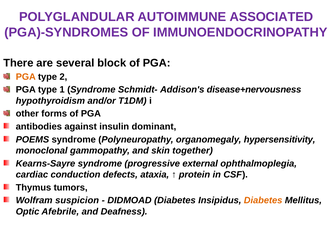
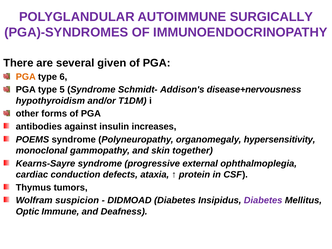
ASSOCIATED: ASSOCIATED -> SURGICALLY (271, 17)
block: block -> given (112, 63)
2: 2 -> 6 (63, 77)
1: 1 -> 5 (62, 90)
dominant: dominant -> increases (154, 127)
Diabetes colour: orange -> purple (263, 200)
Afebrile: Afebrile -> Immune (60, 211)
